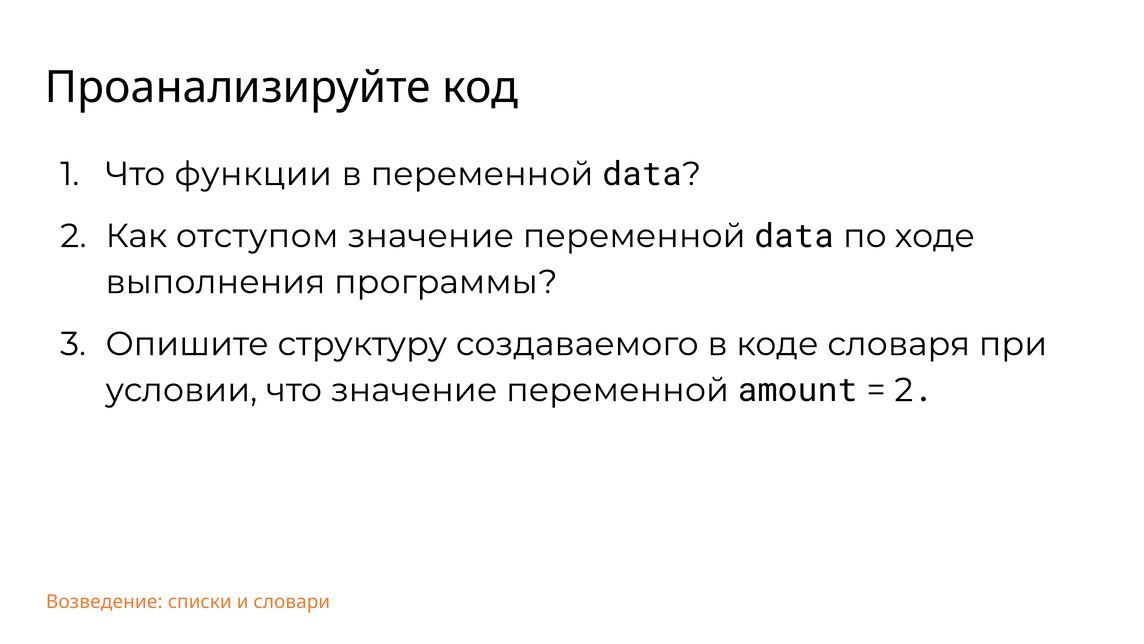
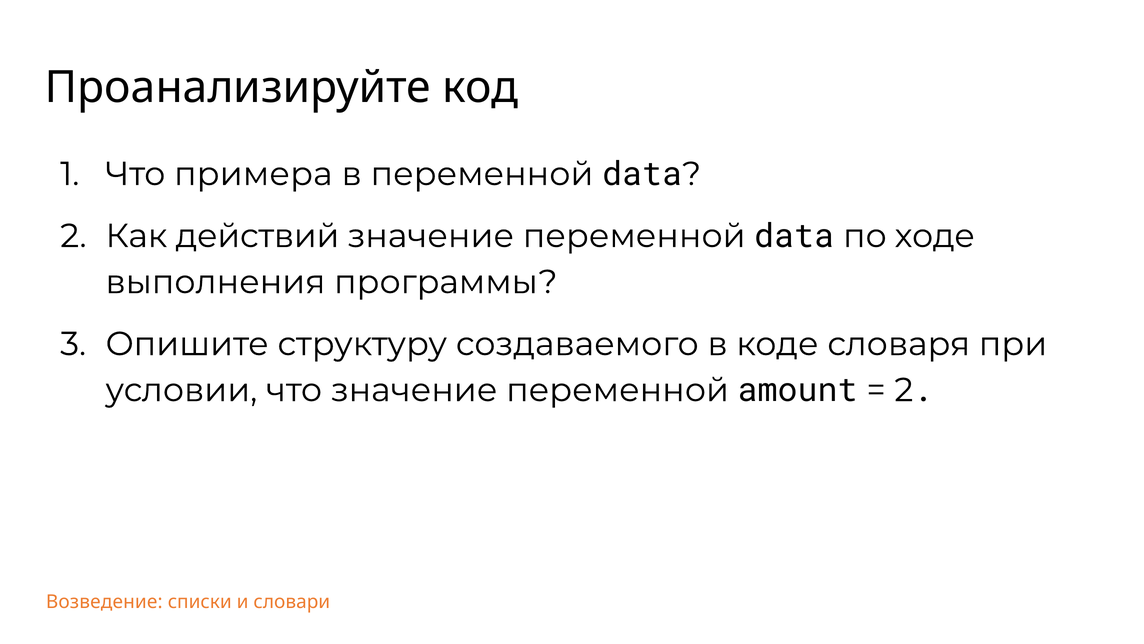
функции: функции -> примера (253, 174)
отступом: отступом -> действий (257, 236)
